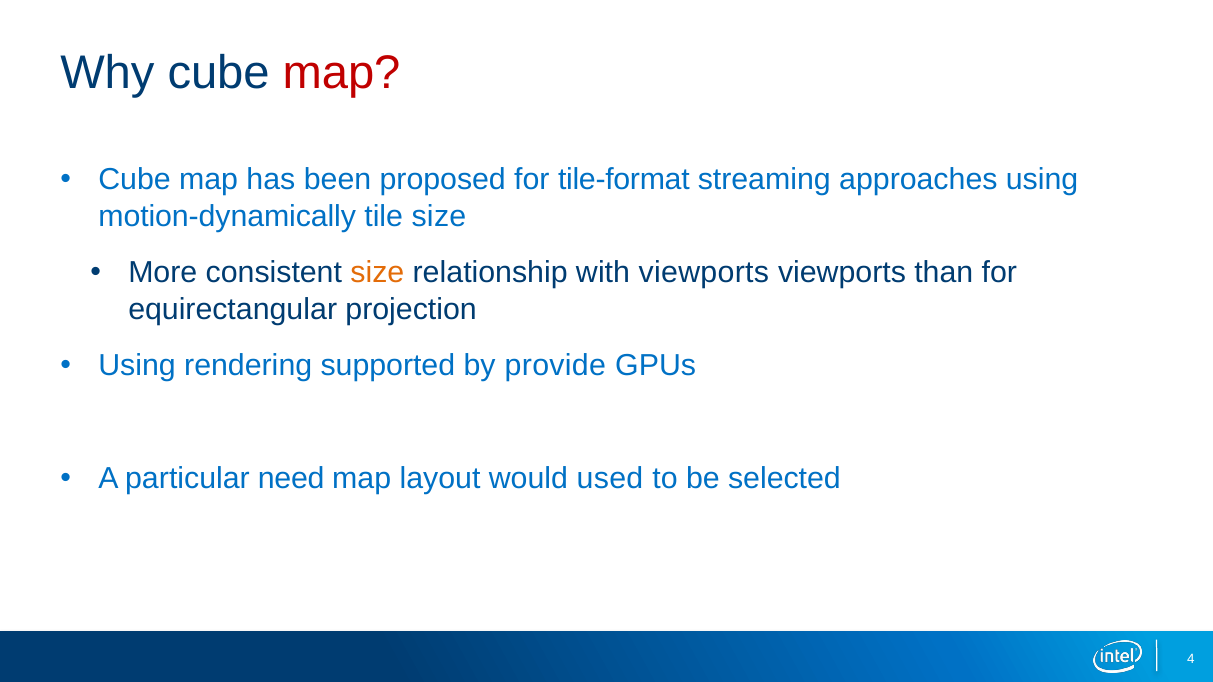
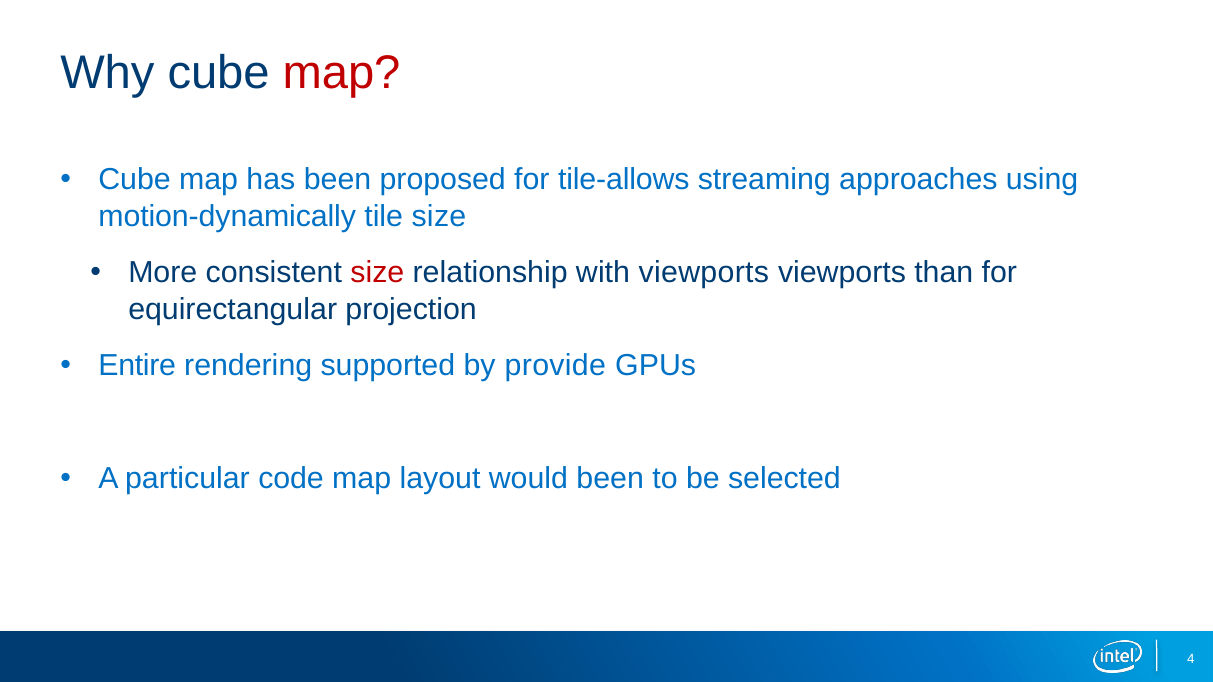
tile-format: tile-format -> tile-allows (624, 180)
size colour: orange -> red (377, 273)
Using: Using -> Entire (137, 366)
need: need -> code (291, 479)
would used: used -> been (610, 479)
